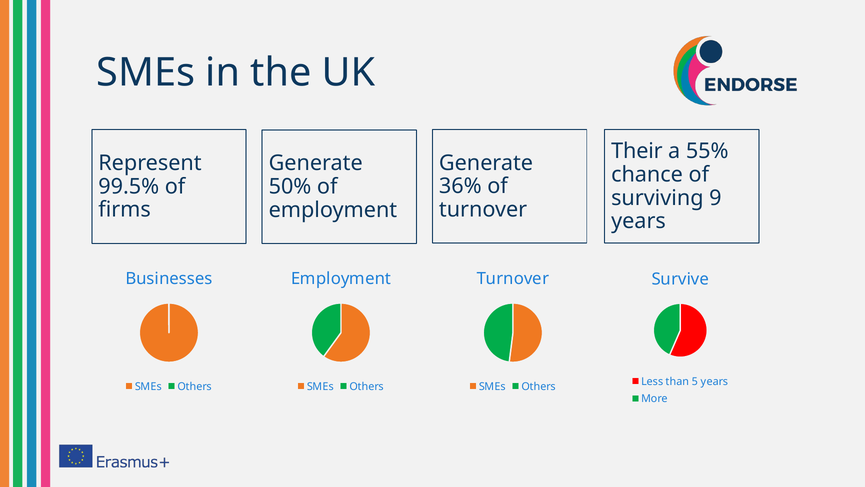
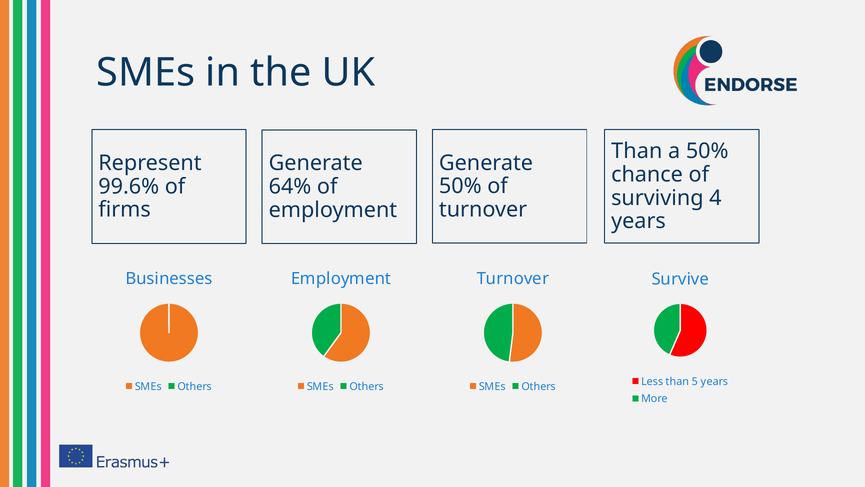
Their: Their -> Than (637, 151)
a 55%: 55% -> 50% (707, 151)
36%: 36% -> 50% (460, 186)
99.5%: 99.5% -> 99.6% (129, 186)
50%: 50% -> 64% (290, 186)
9: 9 -> 4 (715, 198)
